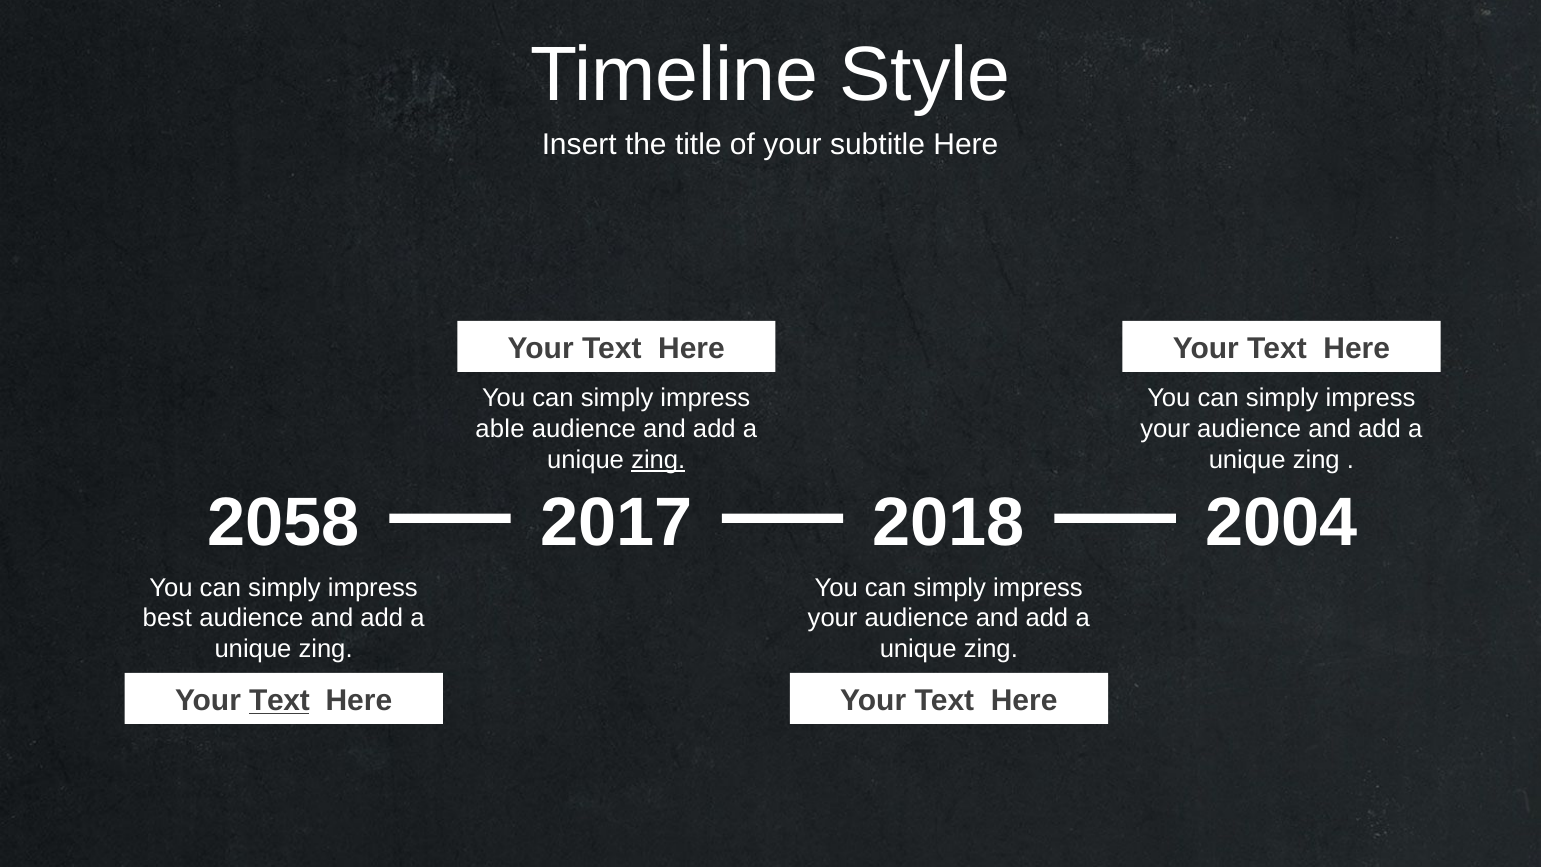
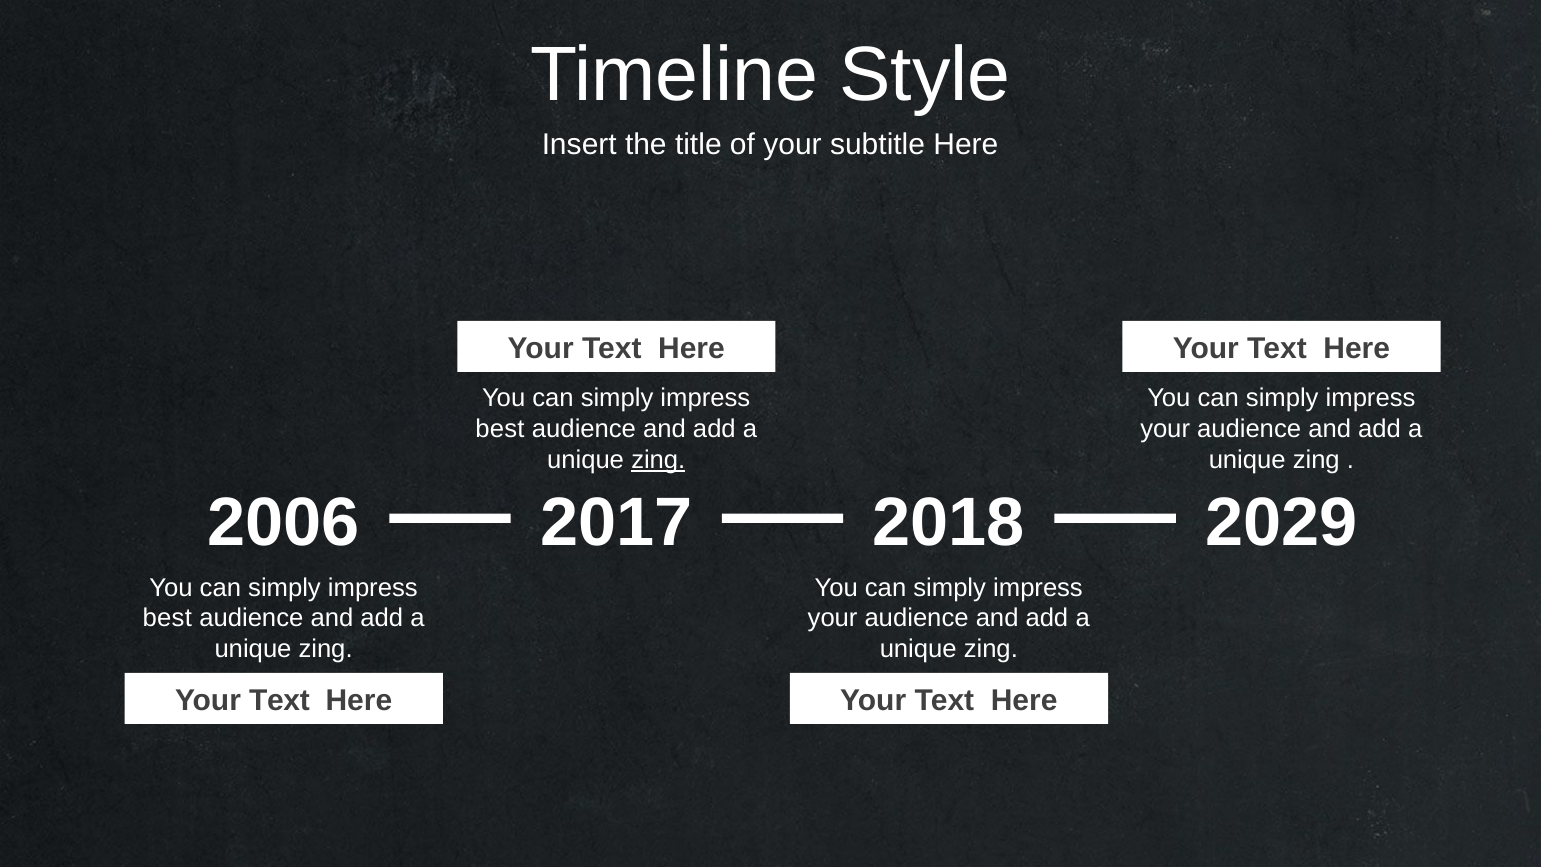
able: able -> best (500, 429)
2058: 2058 -> 2006 (284, 523)
2004: 2004 -> 2029 (1281, 523)
Text underline: present -> none (279, 700)
